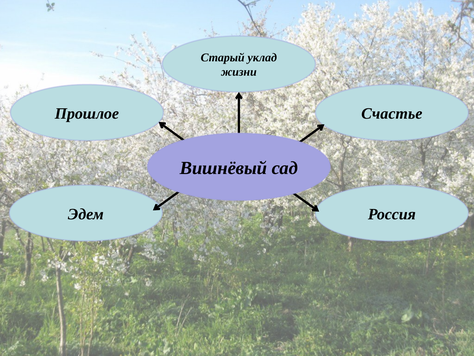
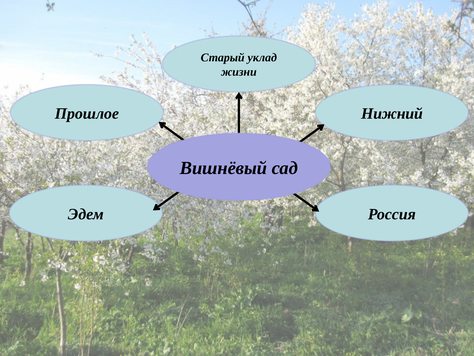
Счастье: Счастье -> Нижний (392, 113)
